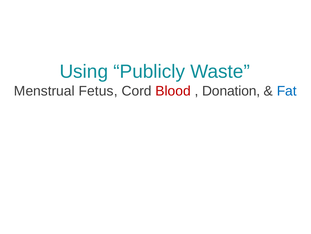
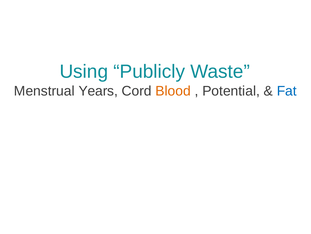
Fetus: Fetus -> Years (98, 91)
Blood colour: red -> orange (173, 91)
Donation: Donation -> Potential (231, 91)
